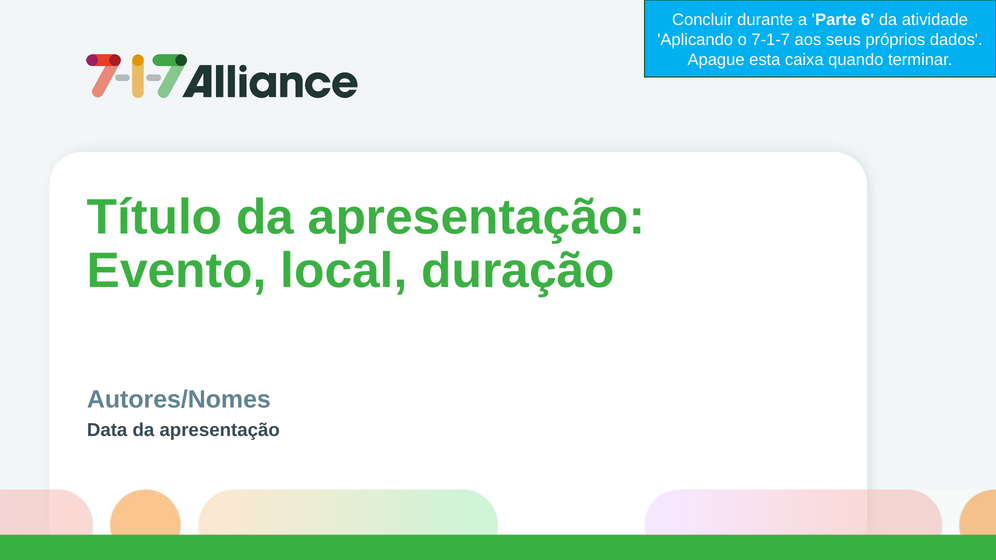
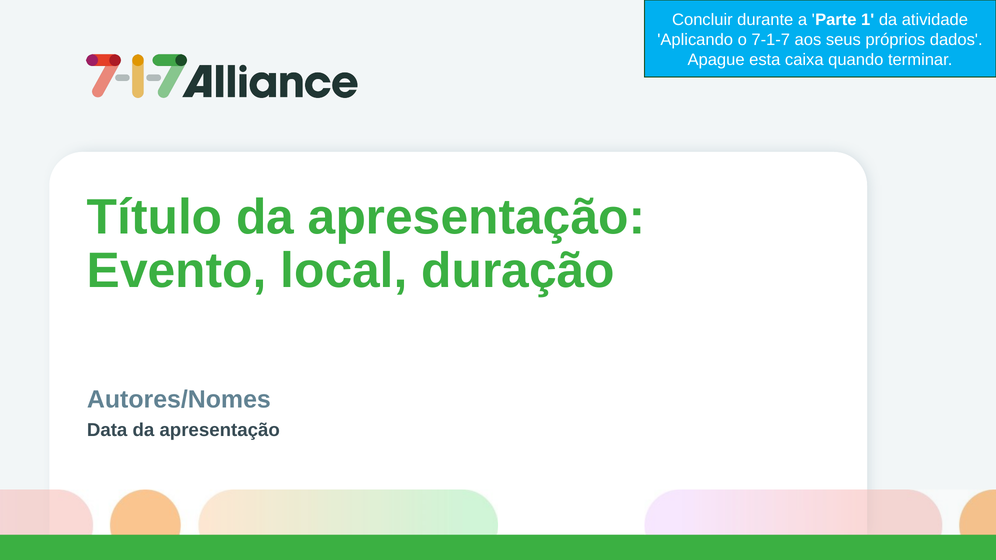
6: 6 -> 1 (868, 20)
